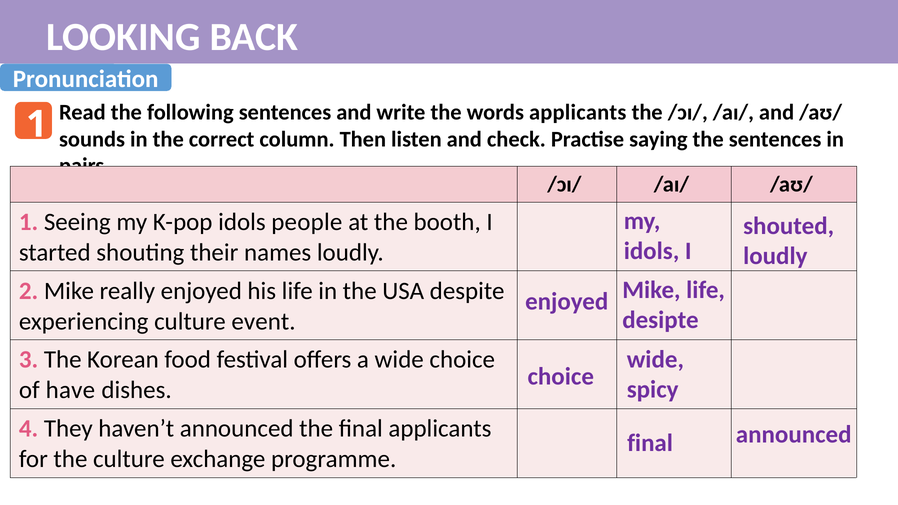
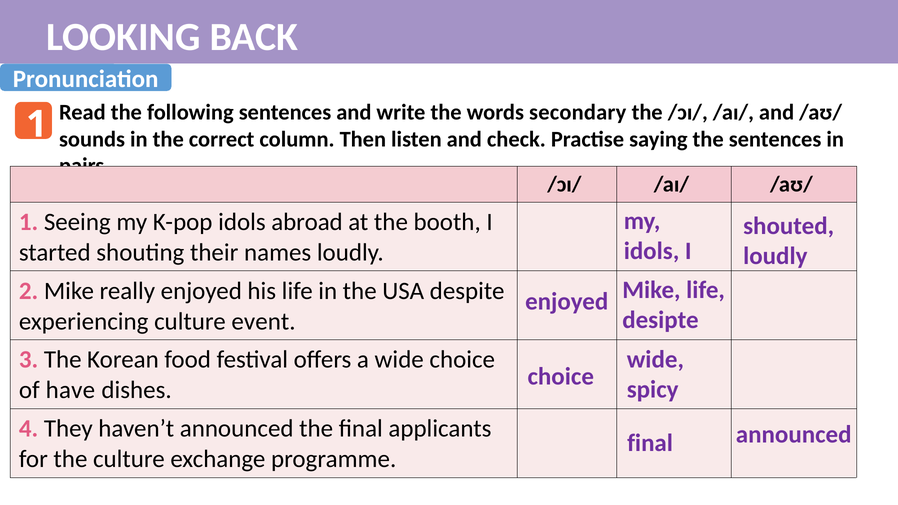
words applicants: applicants -> secondary (578, 112)
people: people -> abroad (307, 222)
